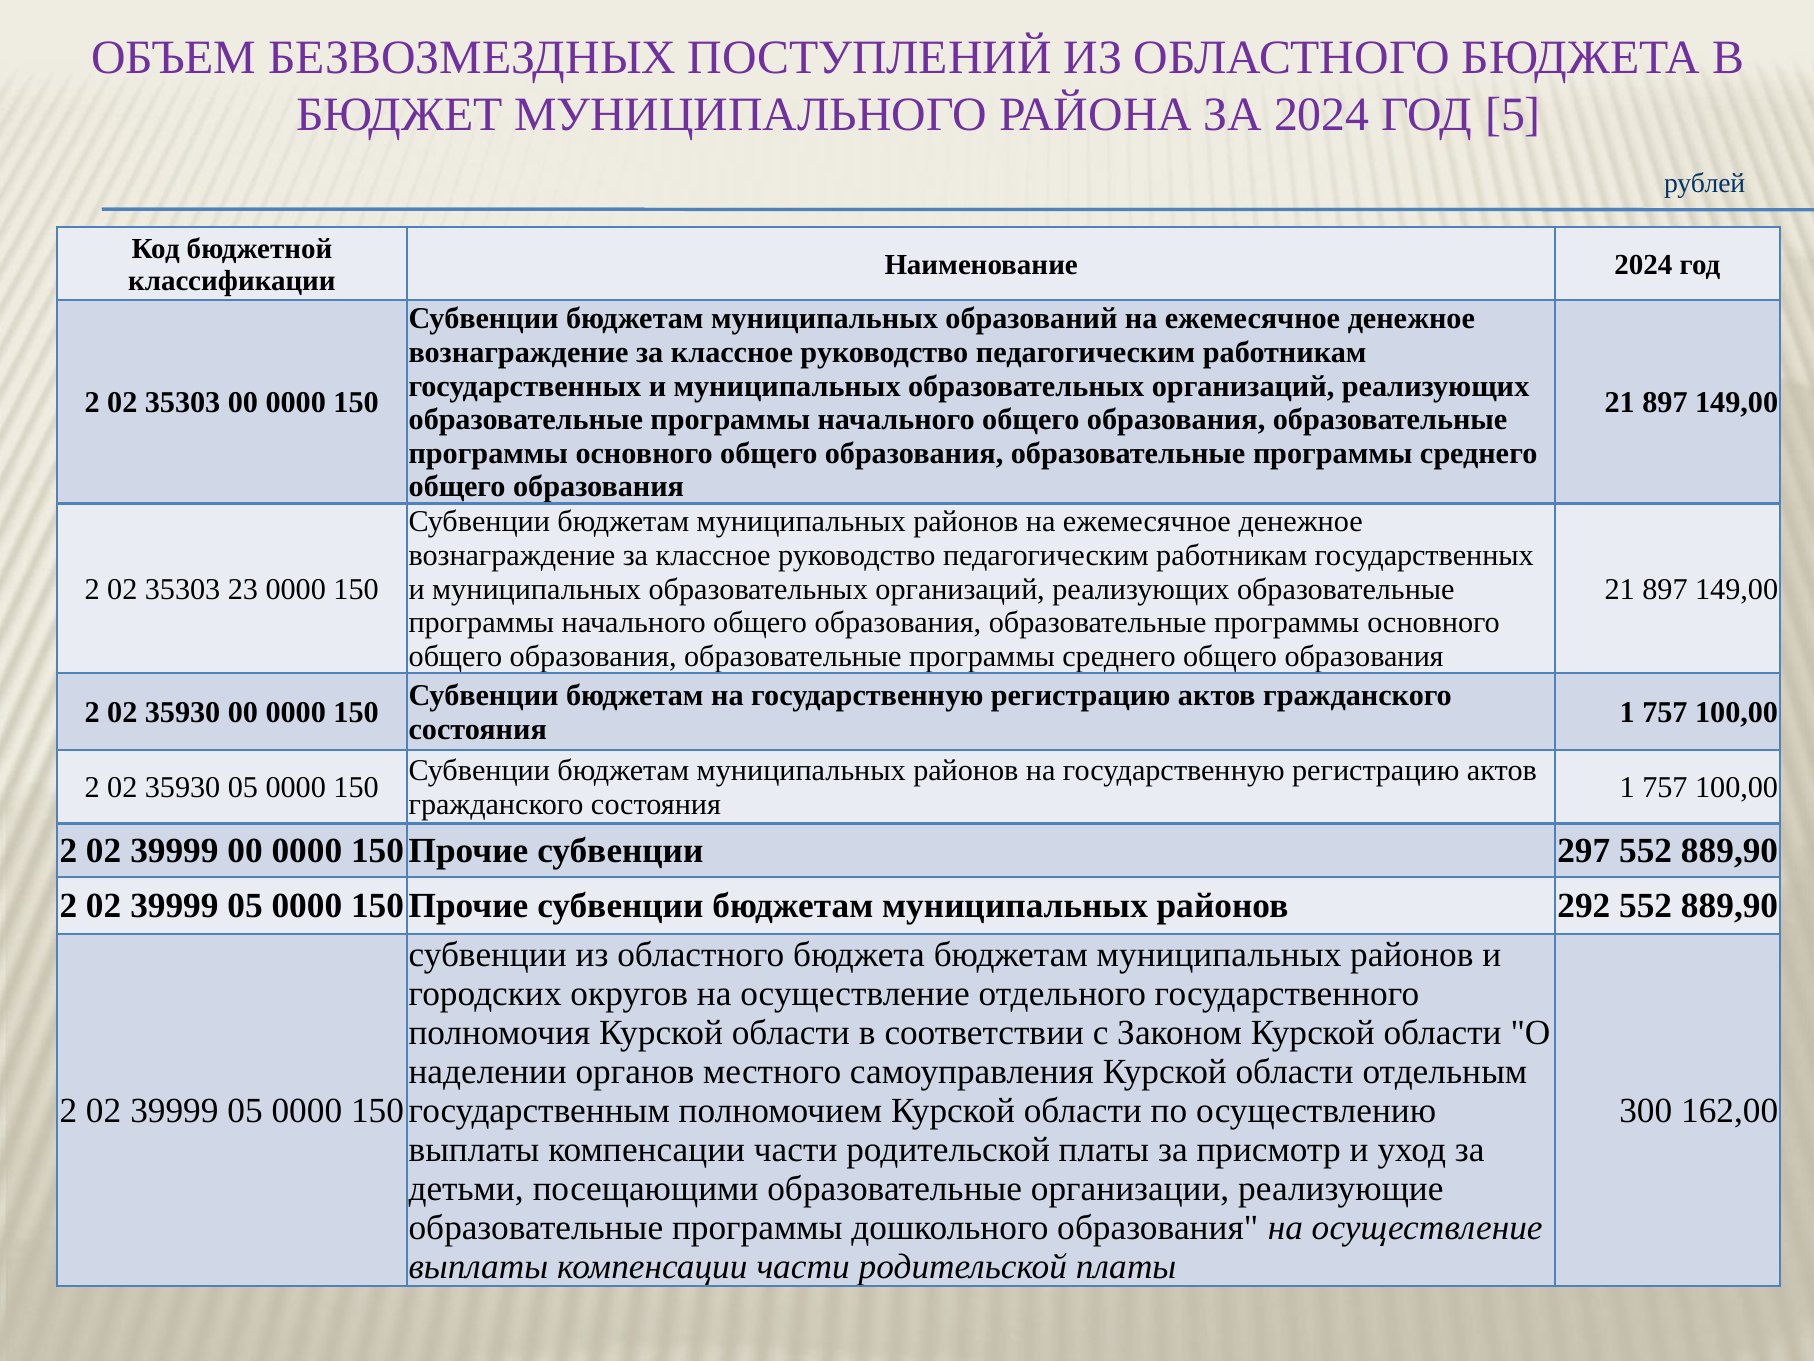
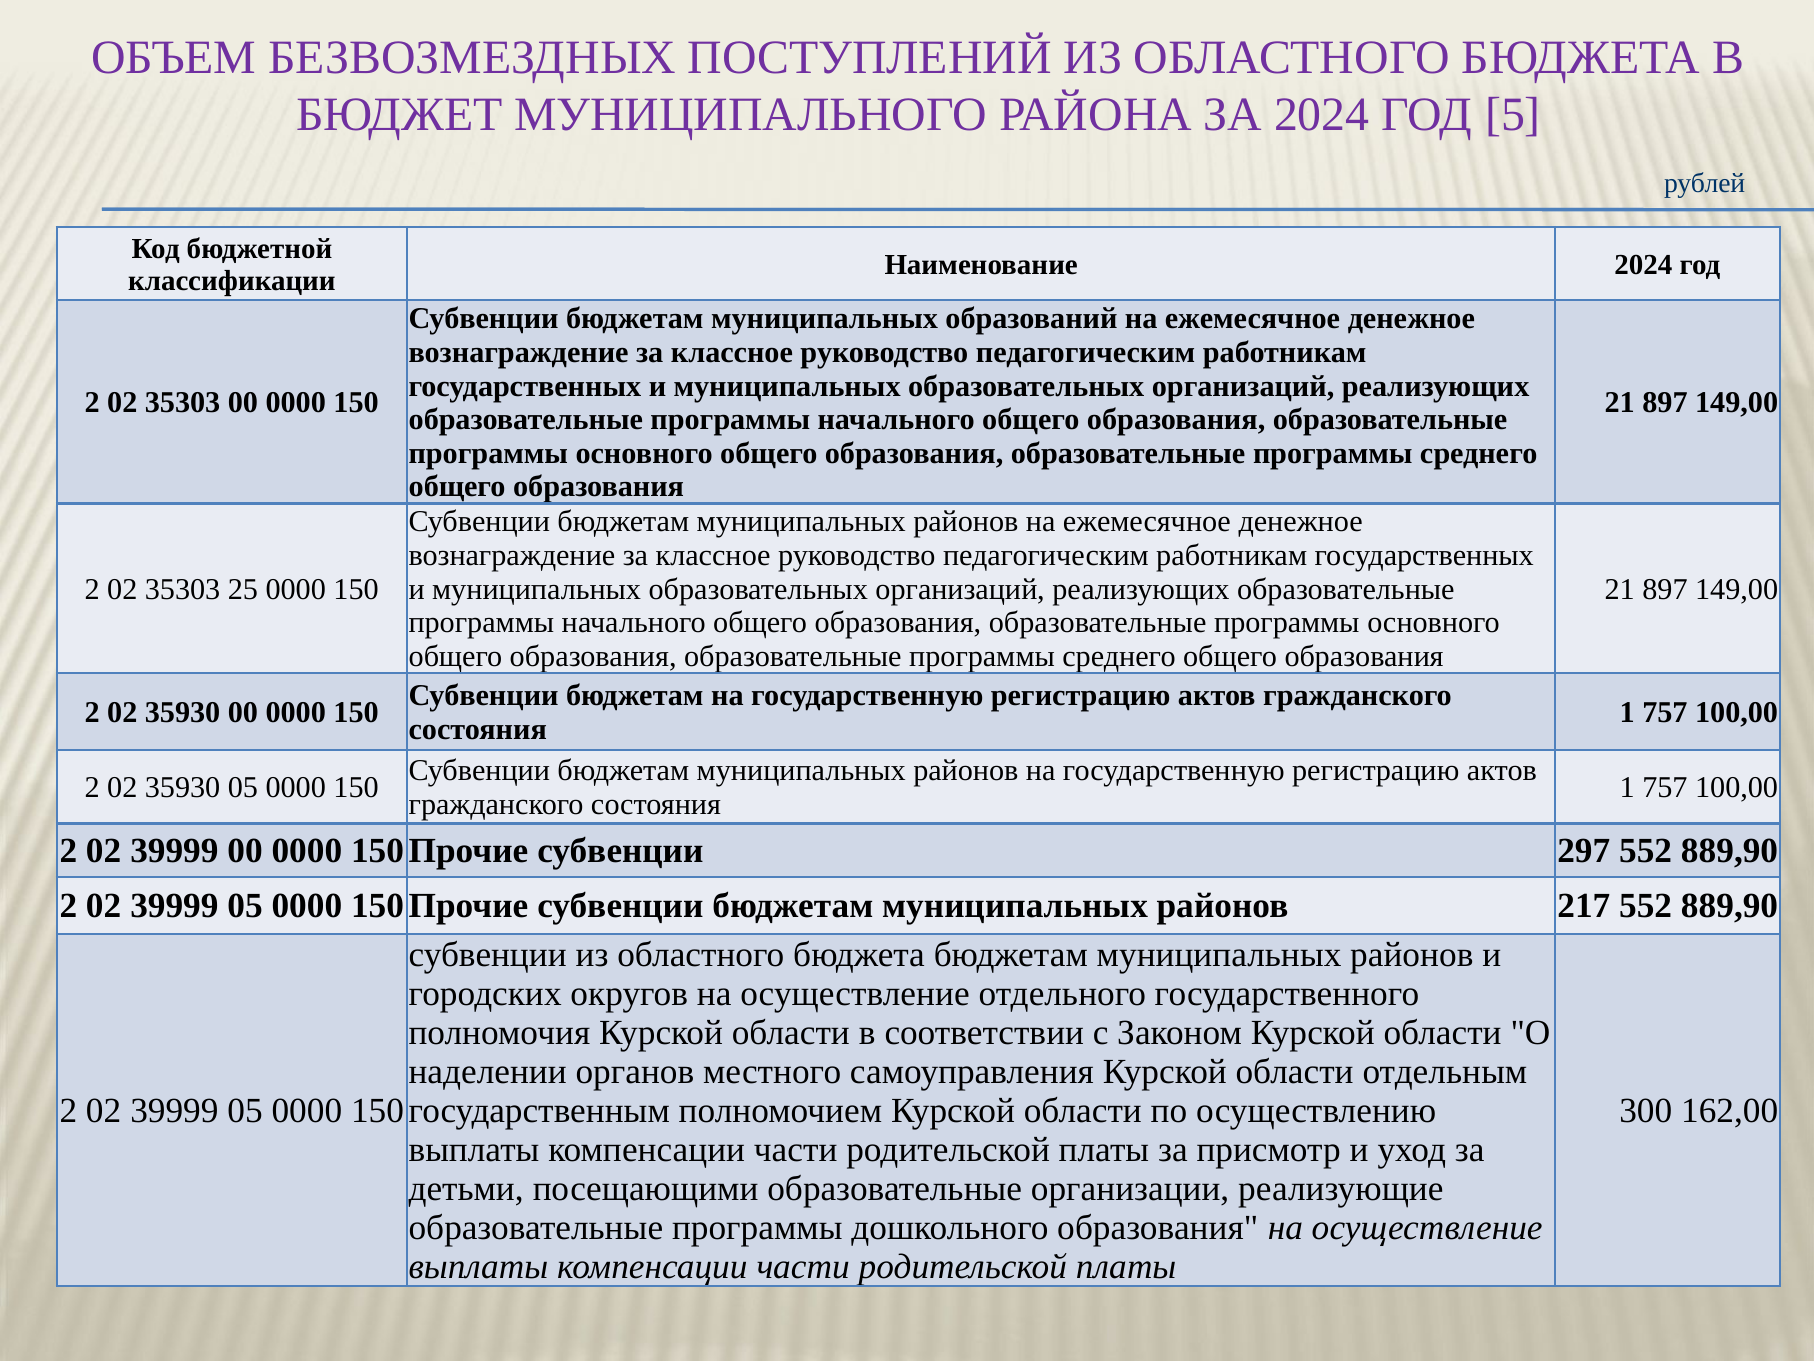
23: 23 -> 25 (243, 589)
292: 292 -> 217 (1584, 906)
